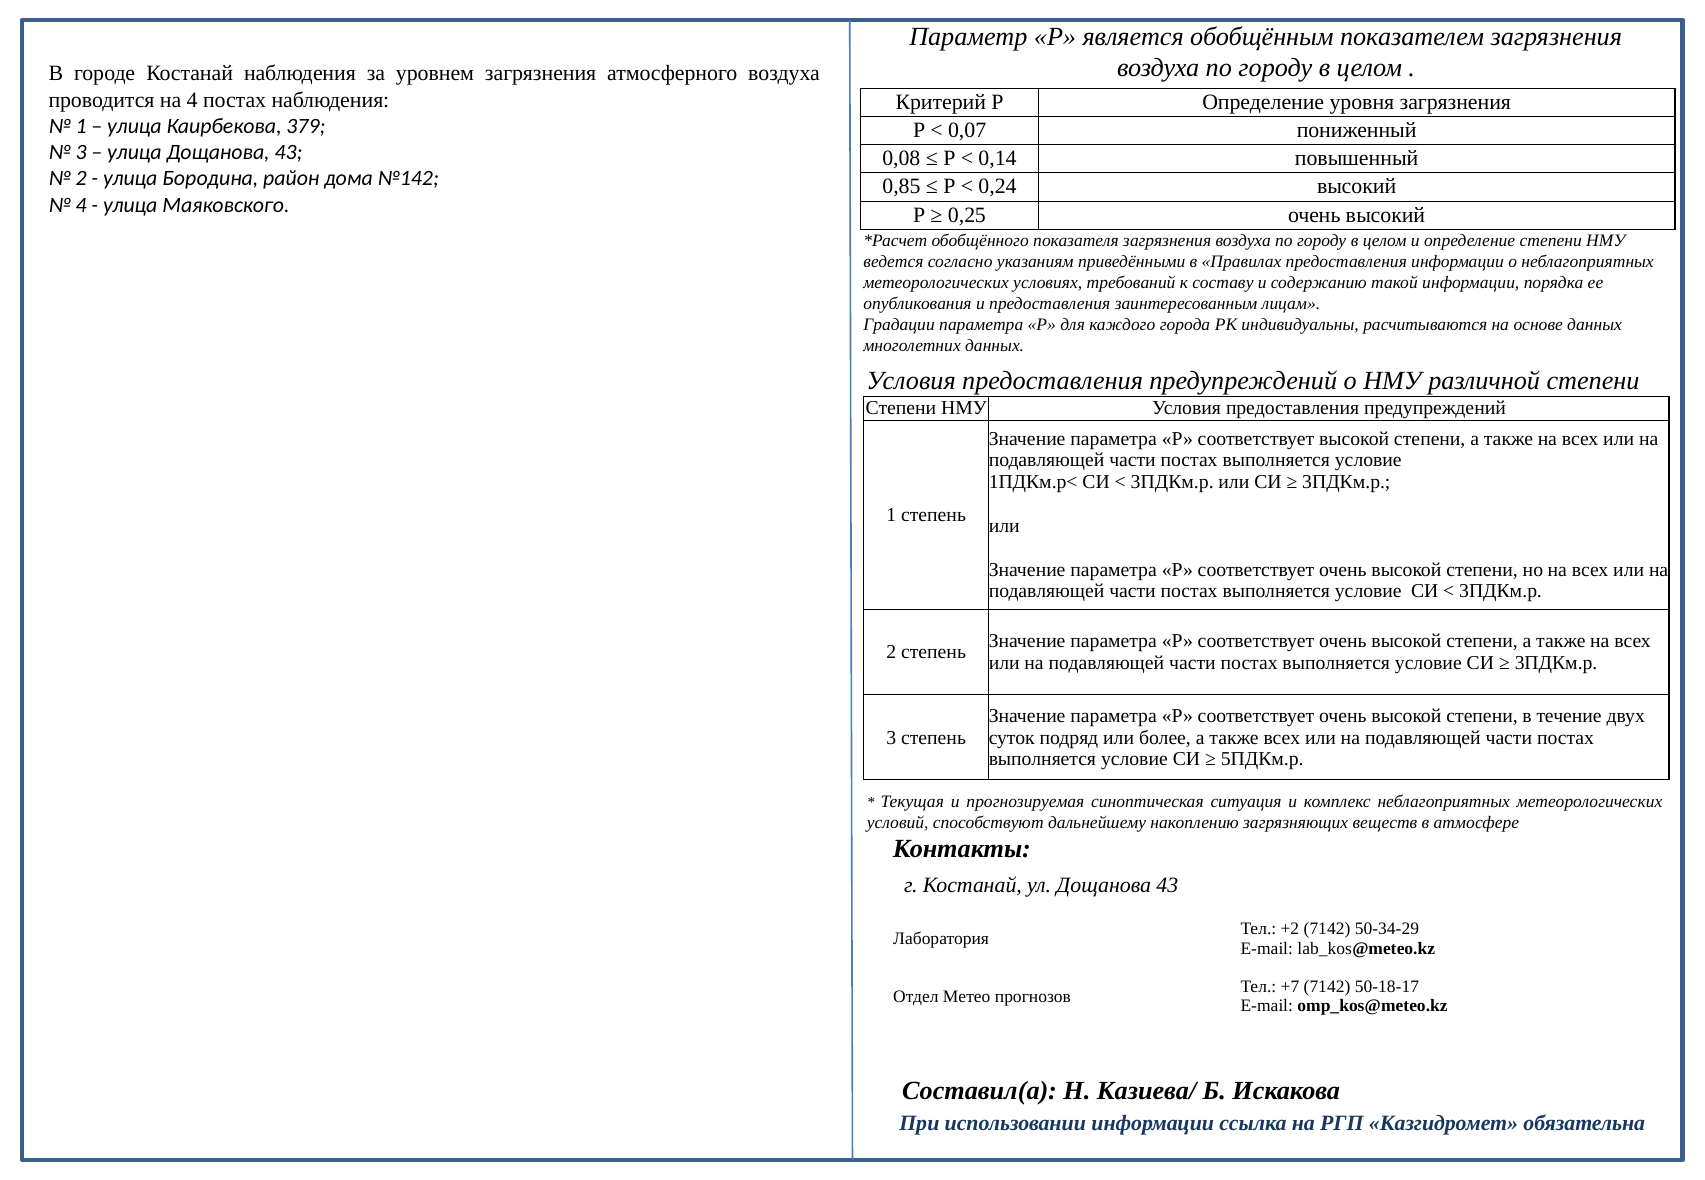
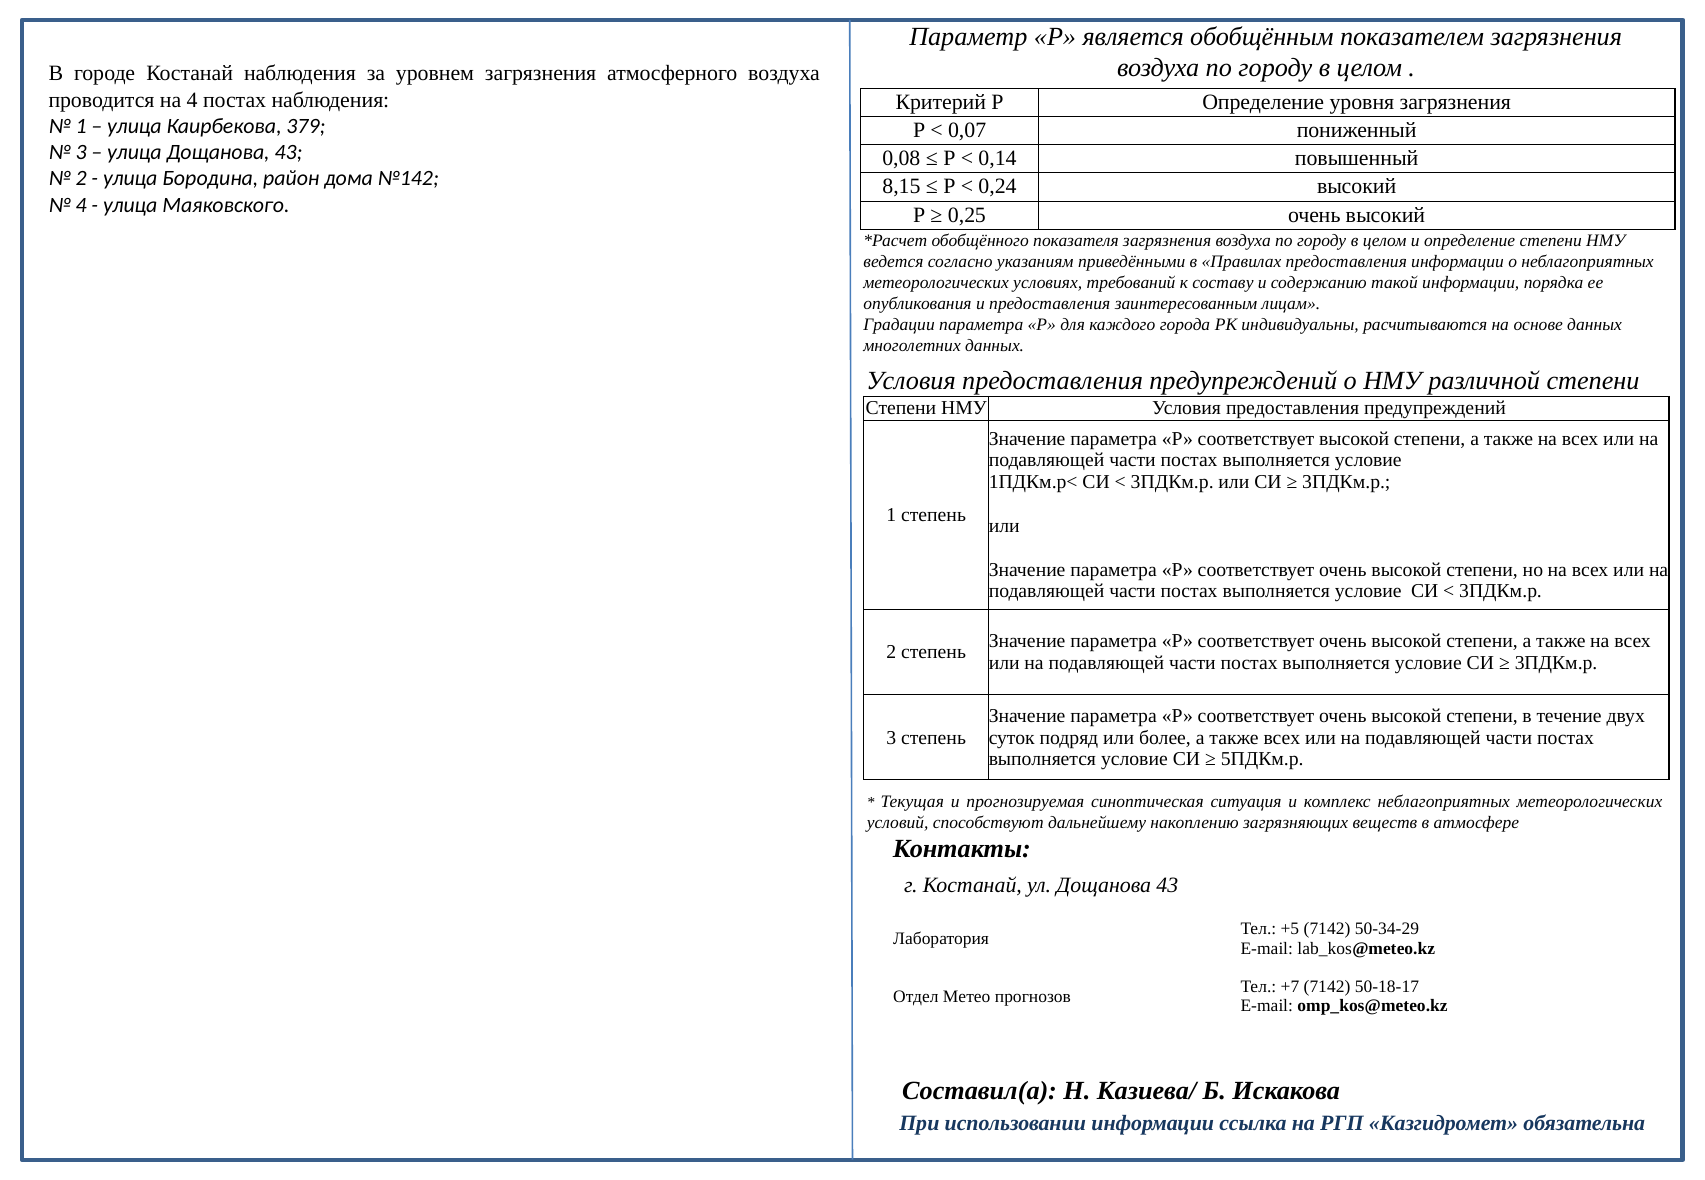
0,85: 0,85 -> 8,15 (901, 187)
+2: +2 -> +5 (1290, 929)
